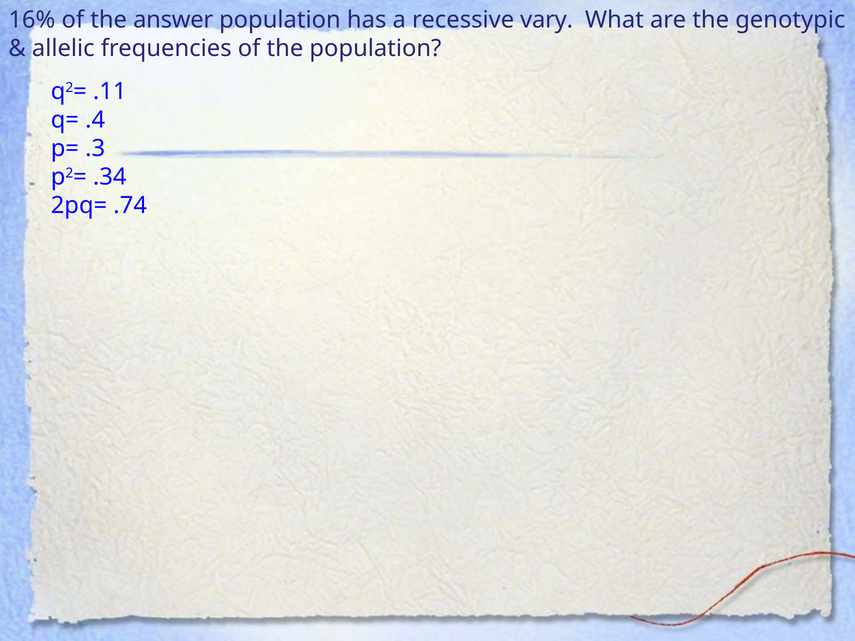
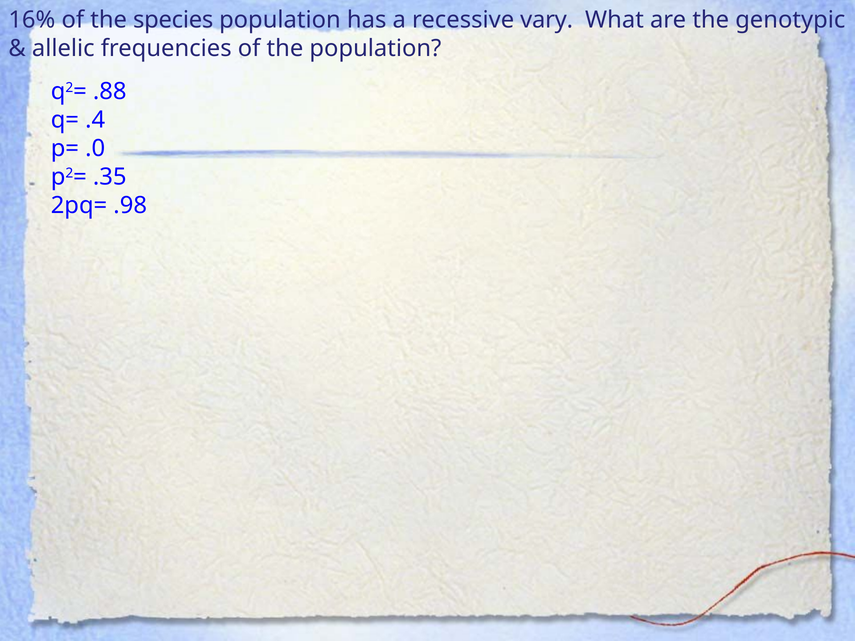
answer: answer -> species (173, 20)
.11: .11 -> .88 (110, 91)
.3: .3 -> .0 (95, 148)
.34: .34 -> .35 (110, 177)
.74: .74 -> .98 (130, 205)
